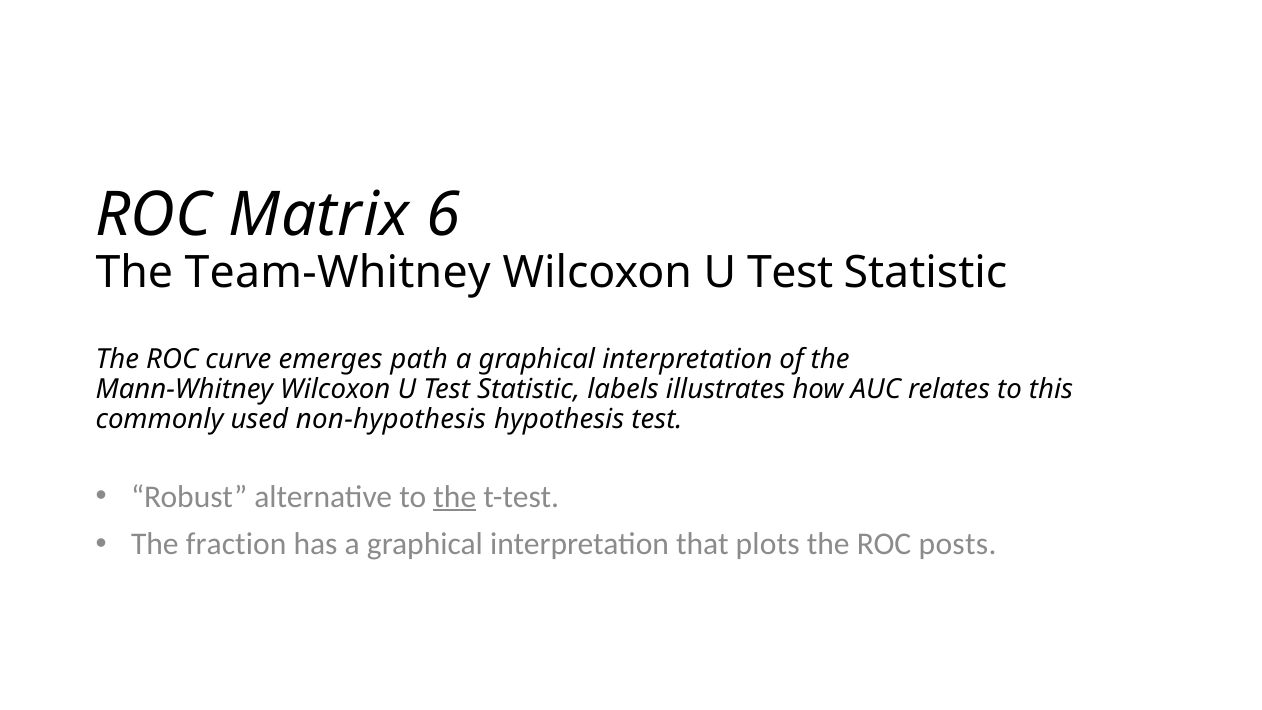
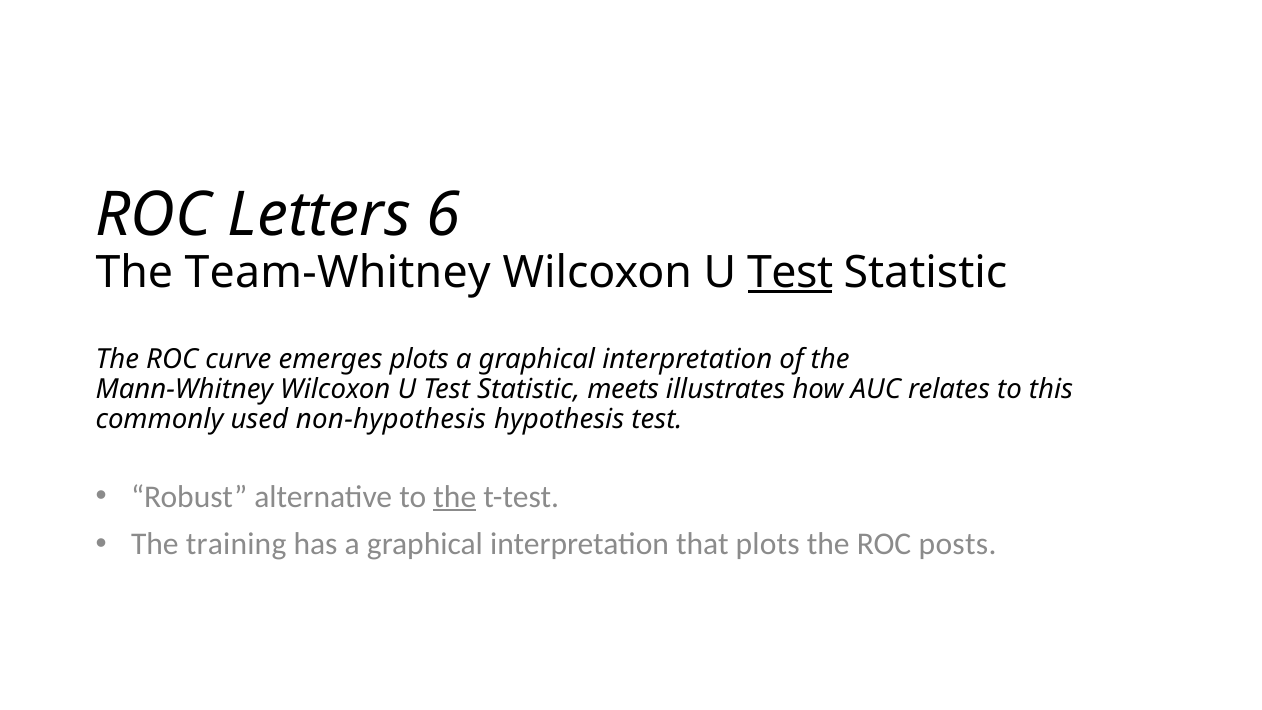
Matrix: Matrix -> Letters (319, 215)
Test underline: none -> present (790, 272)
emerges path: path -> plots (419, 360)
labels: labels -> meets (623, 389)
fraction: fraction -> training (236, 544)
